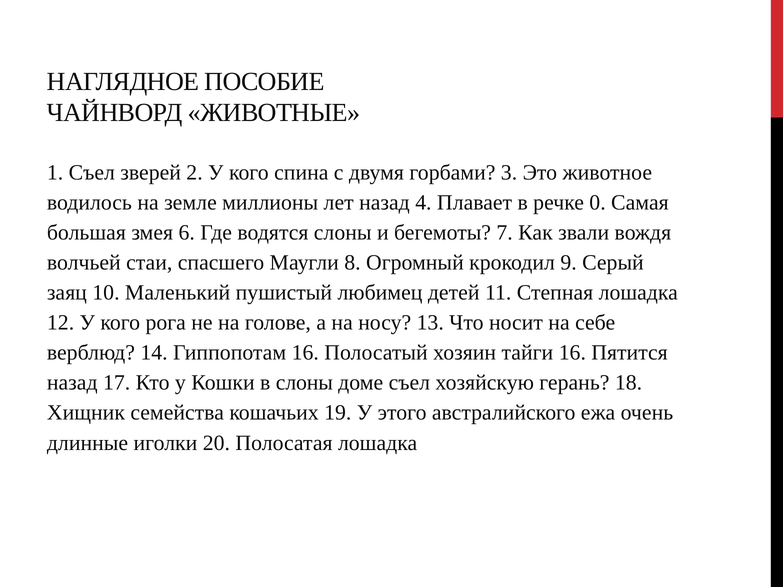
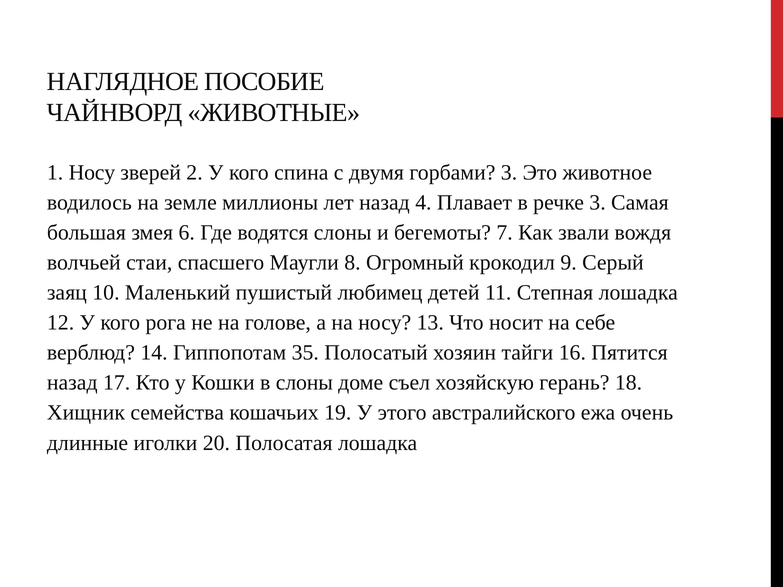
1 Съел: Съел -> Носу (92, 173)
речке 0: 0 -> 3 (598, 203)
Гиппопотам 16: 16 -> 35 (305, 353)
